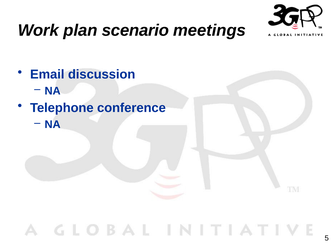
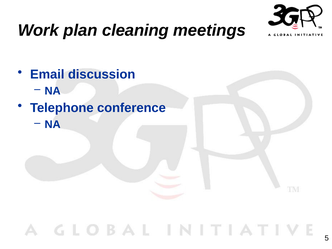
scenario: scenario -> cleaning (135, 30)
